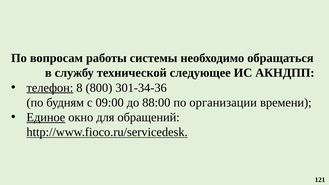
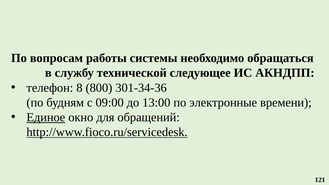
телефон underline: present -> none (50, 88)
88:00: 88:00 -> 13:00 (156, 103)
организации: организации -> электронные (223, 103)
